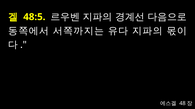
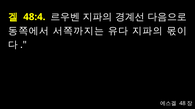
48:5: 48:5 -> 48:4 (34, 17)
